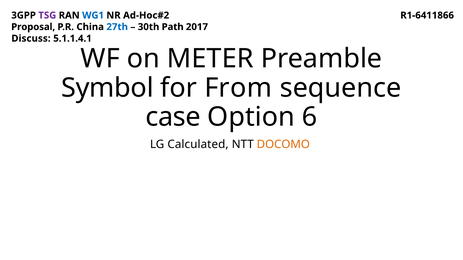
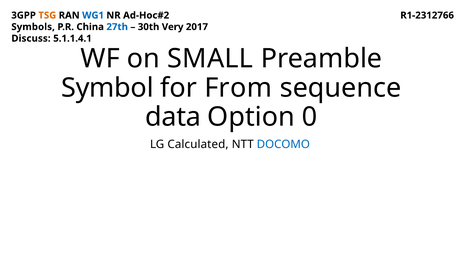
TSG colour: purple -> orange (47, 15)
R1-6411866: R1-6411866 -> R1-2312766 (427, 15)
Proposal: Proposal -> Symbols (33, 27)
Path: Path -> Very (173, 27)
METER: METER -> SMALL (210, 59)
case: case -> data (173, 117)
6: 6 -> 0 (309, 117)
DOCOMO colour: orange -> blue (283, 145)
